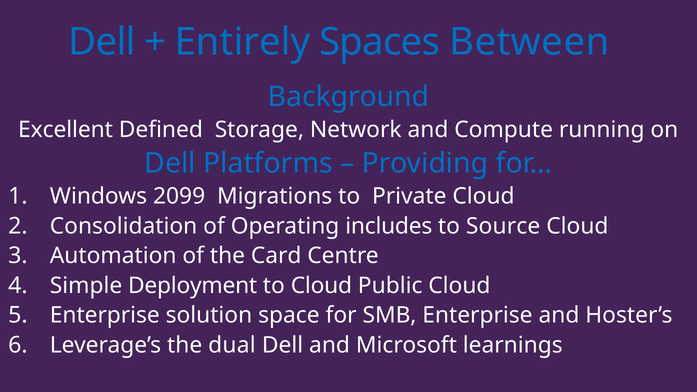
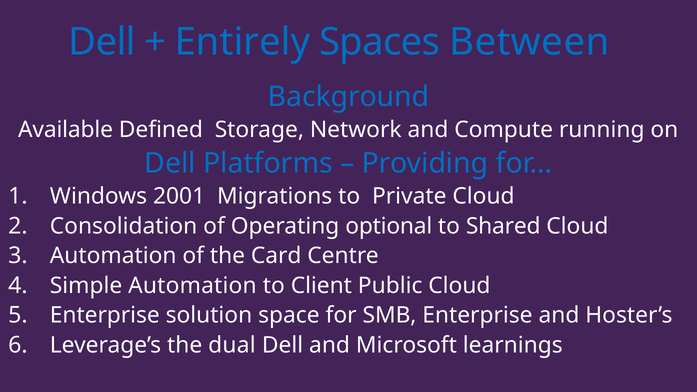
Excellent: Excellent -> Available (66, 130)
2099: 2099 -> 2001 (179, 196)
includes: includes -> optional (389, 226)
Source: Source -> Shared (503, 226)
Simple Deployment: Deployment -> Automation (192, 286)
to Cloud: Cloud -> Client (321, 286)
